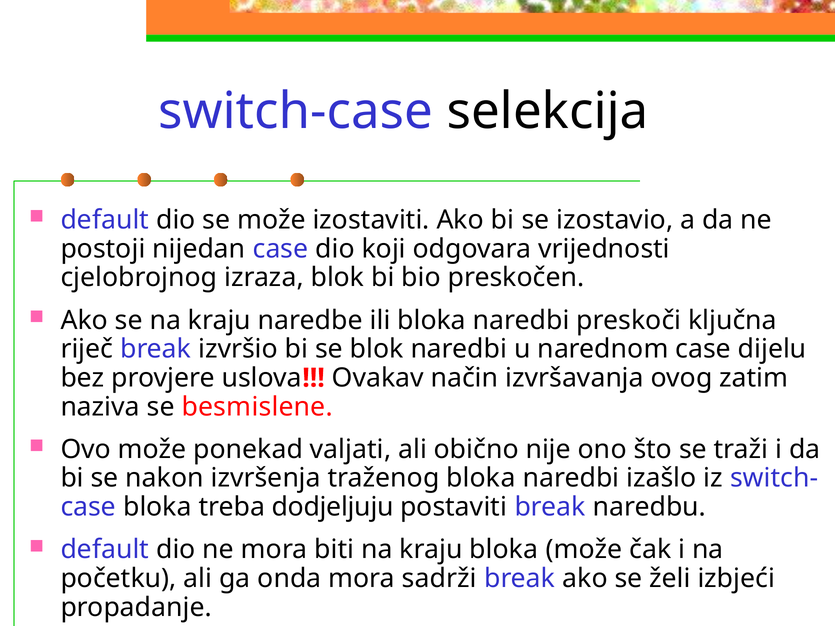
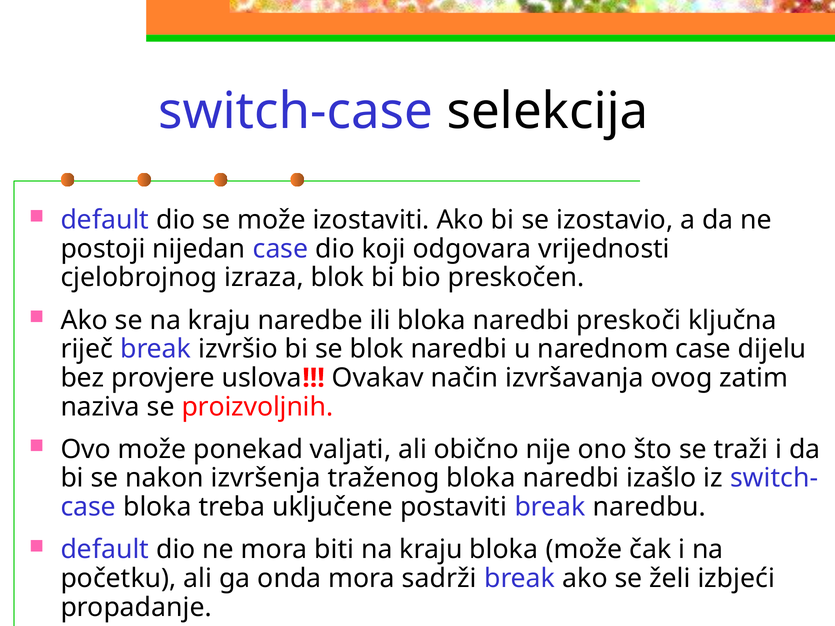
besmislene: besmislene -> proizvoljnih (257, 407)
dodjeljuju: dodjeljuju -> uključene (333, 507)
